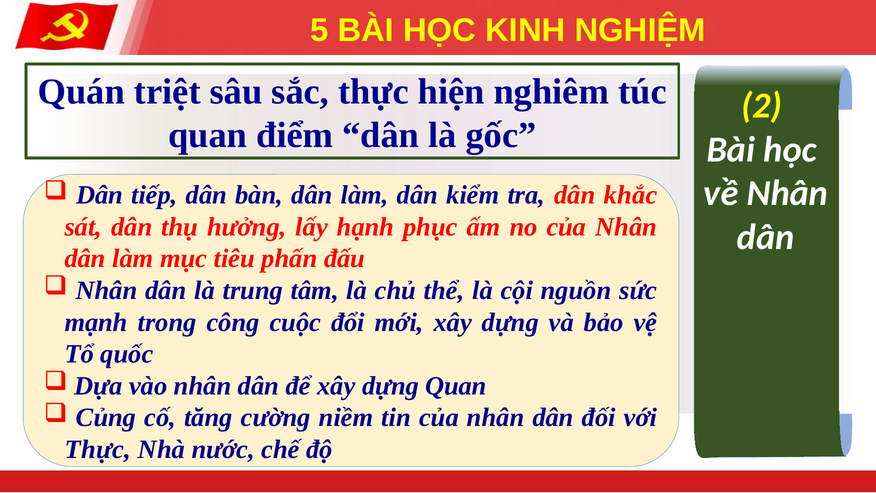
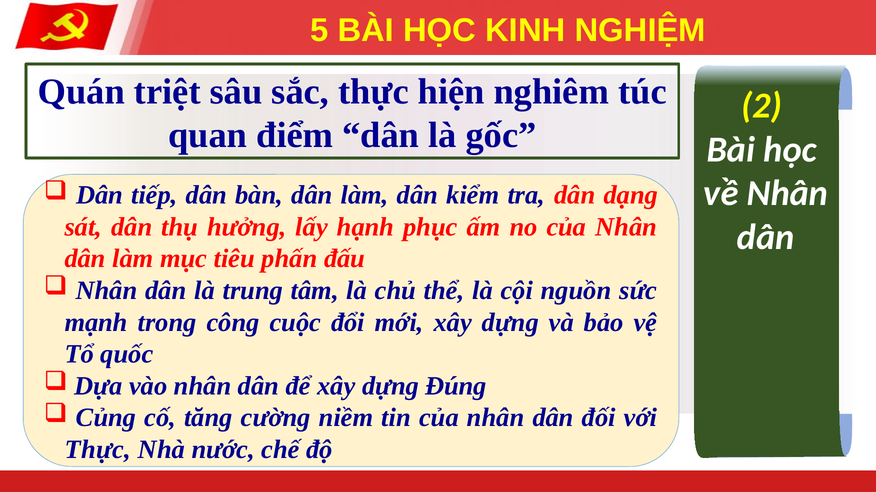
khắc: khắc -> dạng (631, 195)
dựng Quan: Quan -> Đúng (456, 386)
